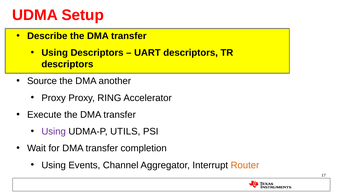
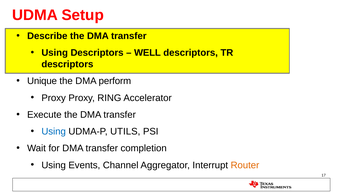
UART: UART -> WELL (147, 53)
Source: Source -> Unique (42, 81)
another: another -> perform (115, 81)
Using colour: purple -> blue (54, 131)
